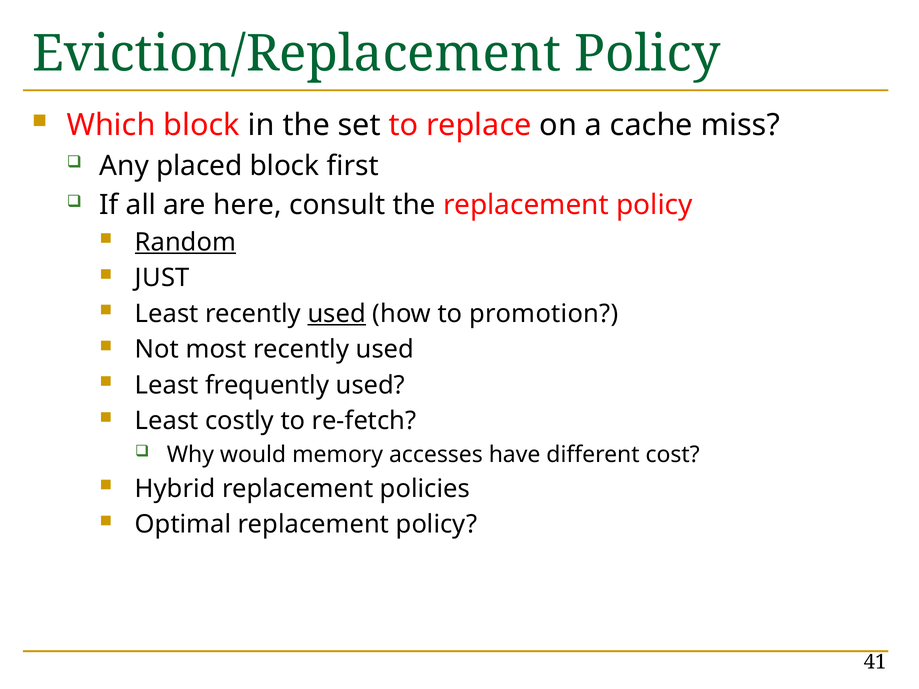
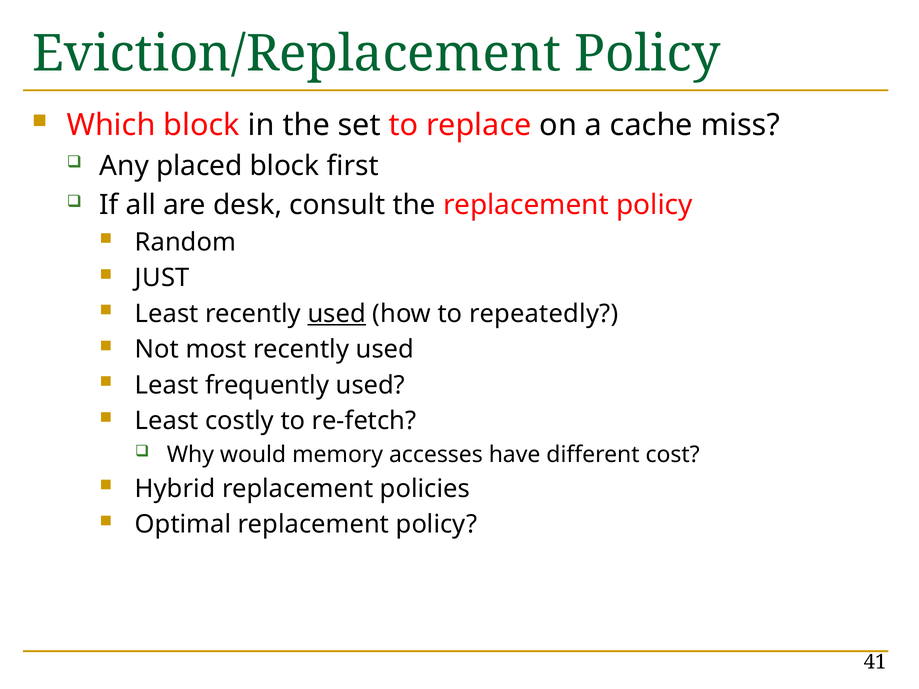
here: here -> desk (248, 205)
Random underline: present -> none (185, 242)
promotion: promotion -> repeatedly (544, 314)
